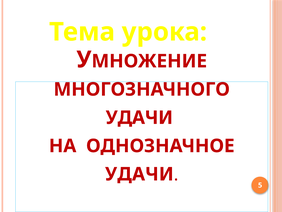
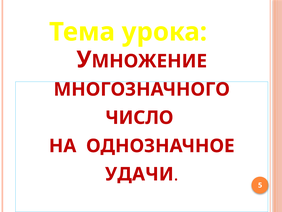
УДАЧИ: УДАЧИ -> ЧИСЛО (139, 117)
